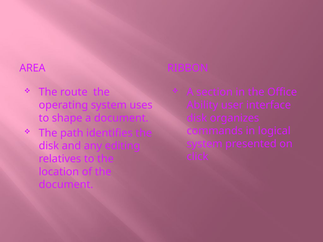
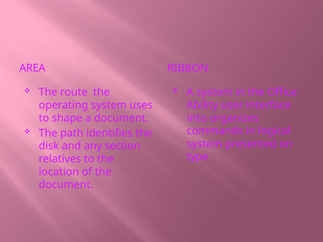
A section: section -> system (214, 92)
disk: disk -> into (197, 118)
editing: editing -> section (123, 146)
click: click -> type (198, 157)
